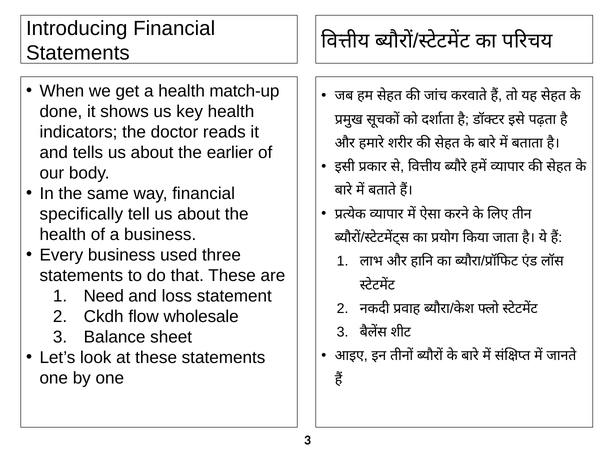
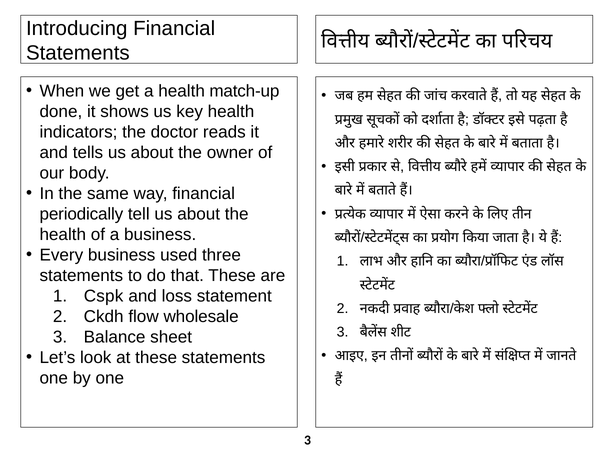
earlier: earlier -> owner (230, 153)
specifically: specifically -> periodically (81, 214)
Need: Need -> Cspk (104, 296)
